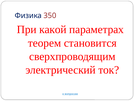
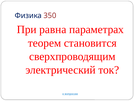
какой: какой -> равна (53, 29)
